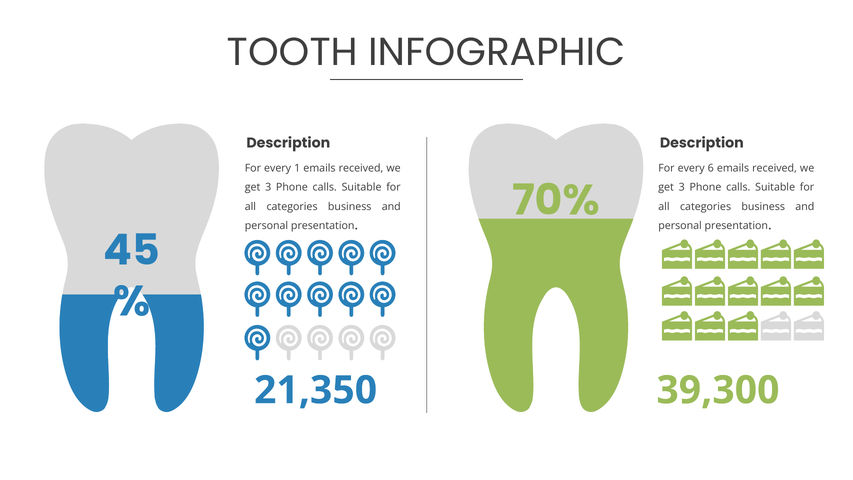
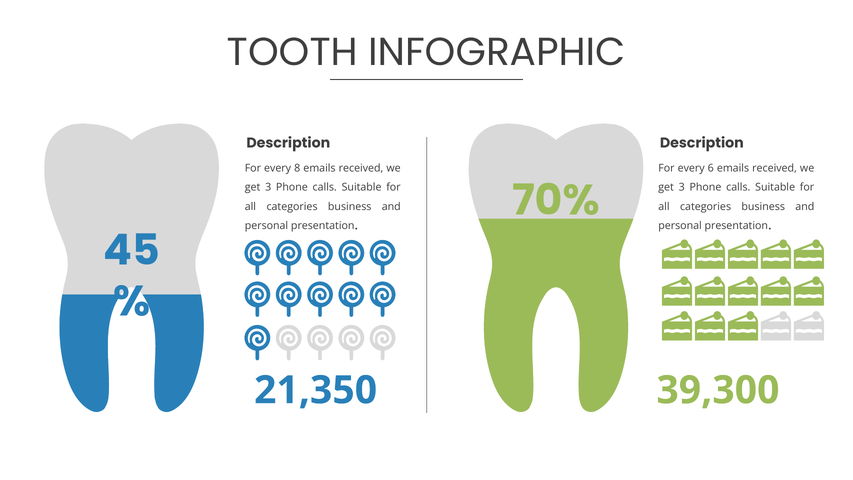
1: 1 -> 8 (297, 168)
